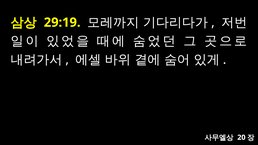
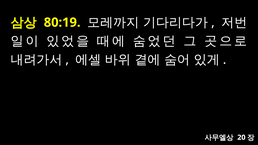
29:19: 29:19 -> 80:19 (62, 22)
